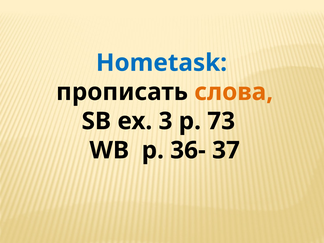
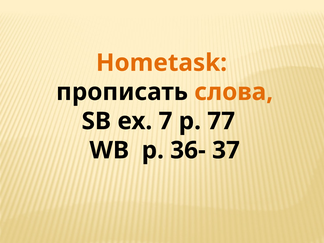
Hometask colour: blue -> orange (161, 63)
3: 3 -> 7 (166, 121)
73: 73 -> 77 (221, 121)
